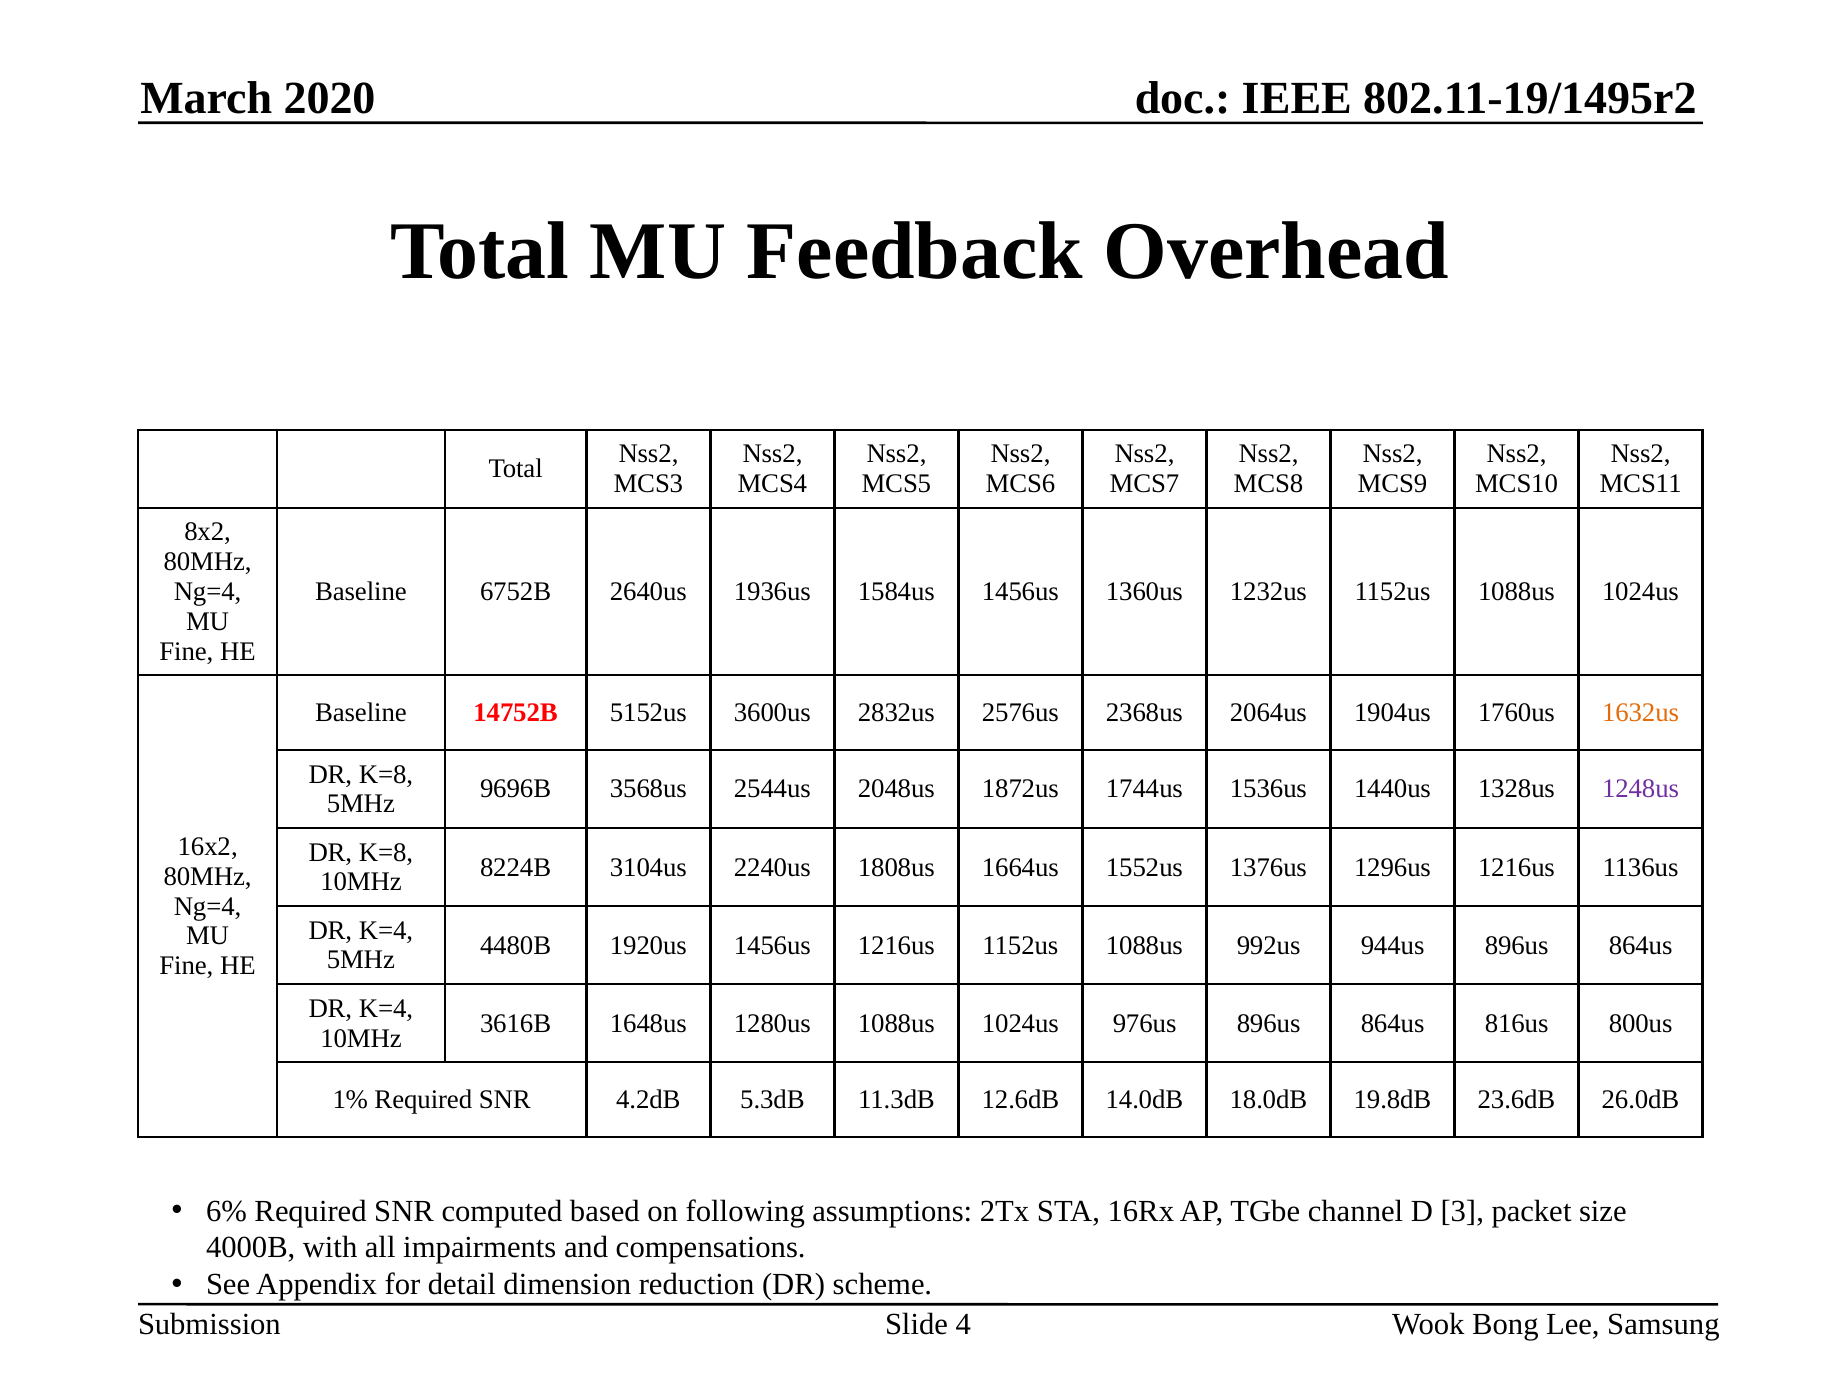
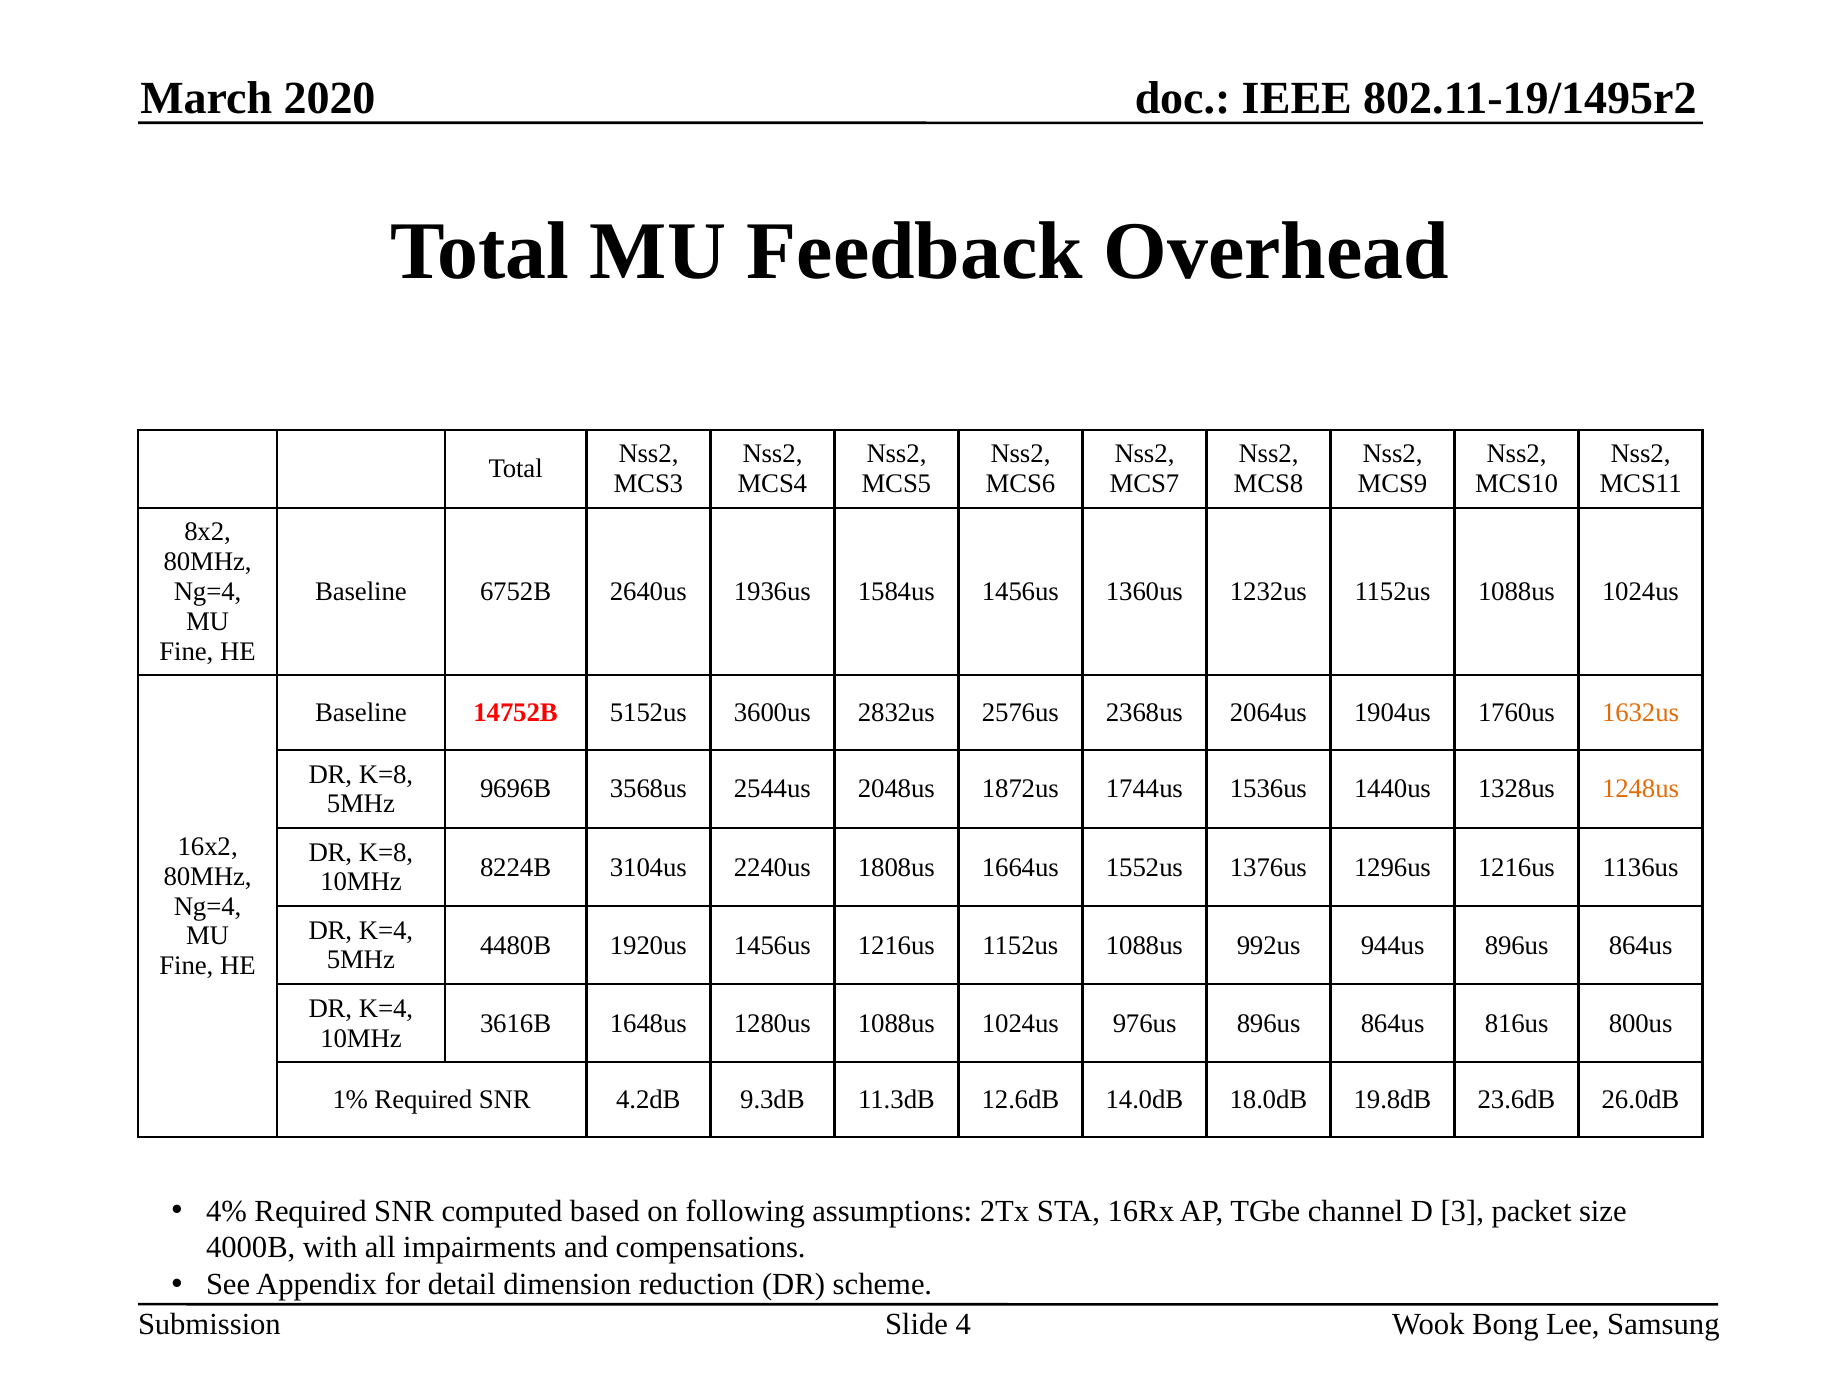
1248us colour: purple -> orange (1641, 789)
5.3dB: 5.3dB -> 9.3dB (772, 1099)
6%: 6% -> 4% (226, 1211)
